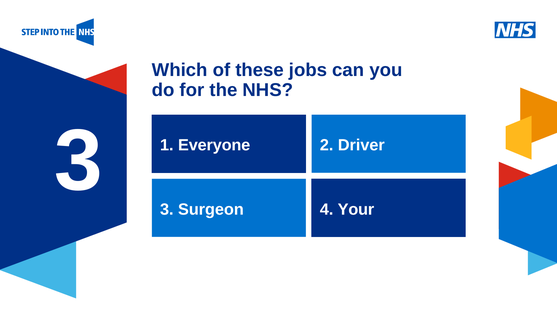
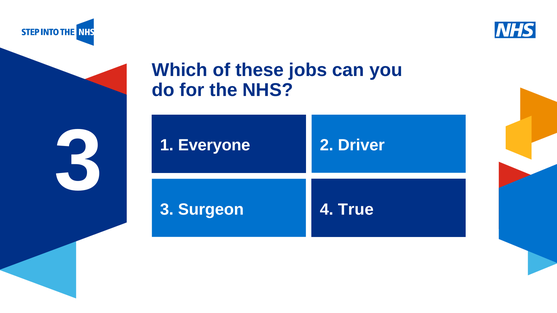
Your: Your -> True (356, 210)
